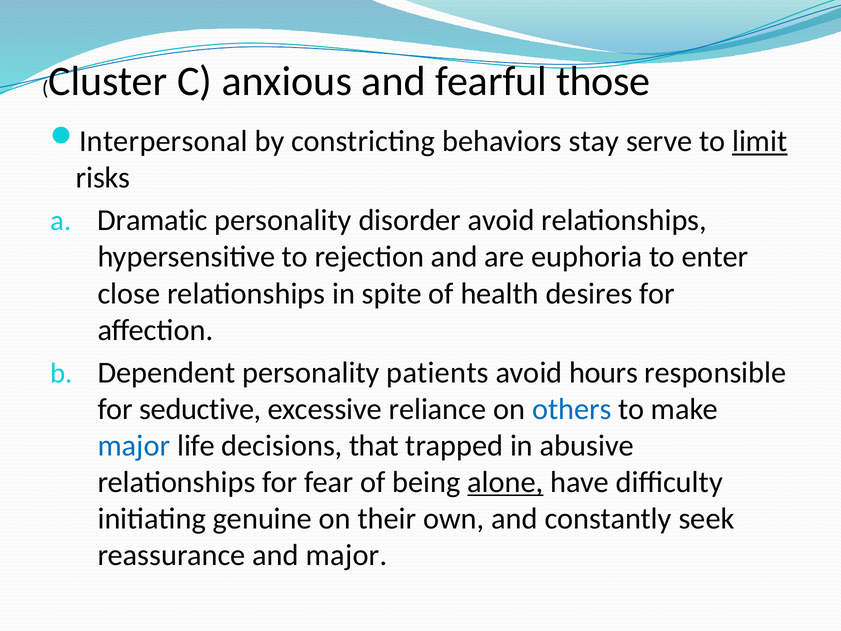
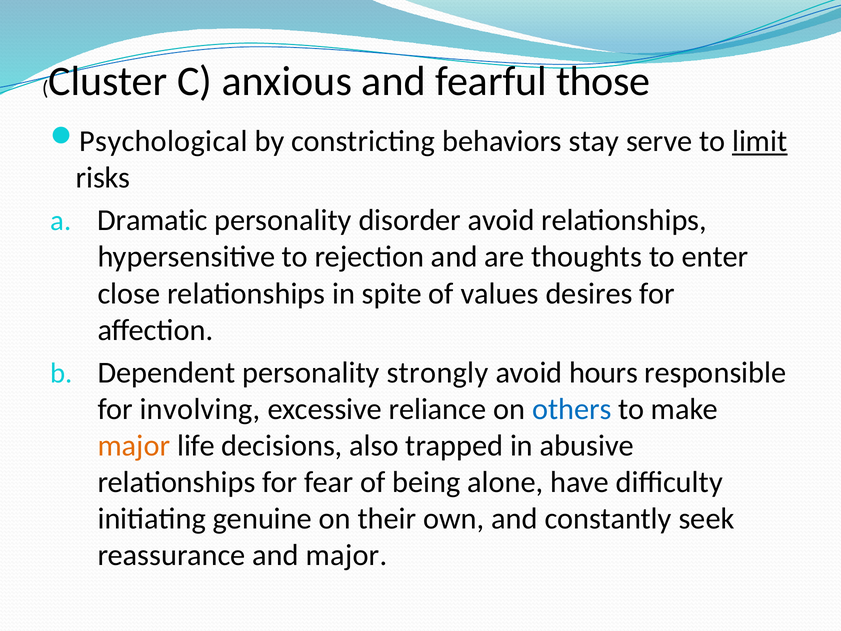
Interpersonal: Interpersonal -> Psychological (163, 141)
euphoria: euphoria -> thoughts (587, 257)
health: health -> values (500, 293)
patients: patients -> strongly (438, 372)
seductive: seductive -> involving (200, 409)
major colour: blue -> orange (134, 446)
that: that -> also (374, 446)
alone underline: present -> none (505, 482)
